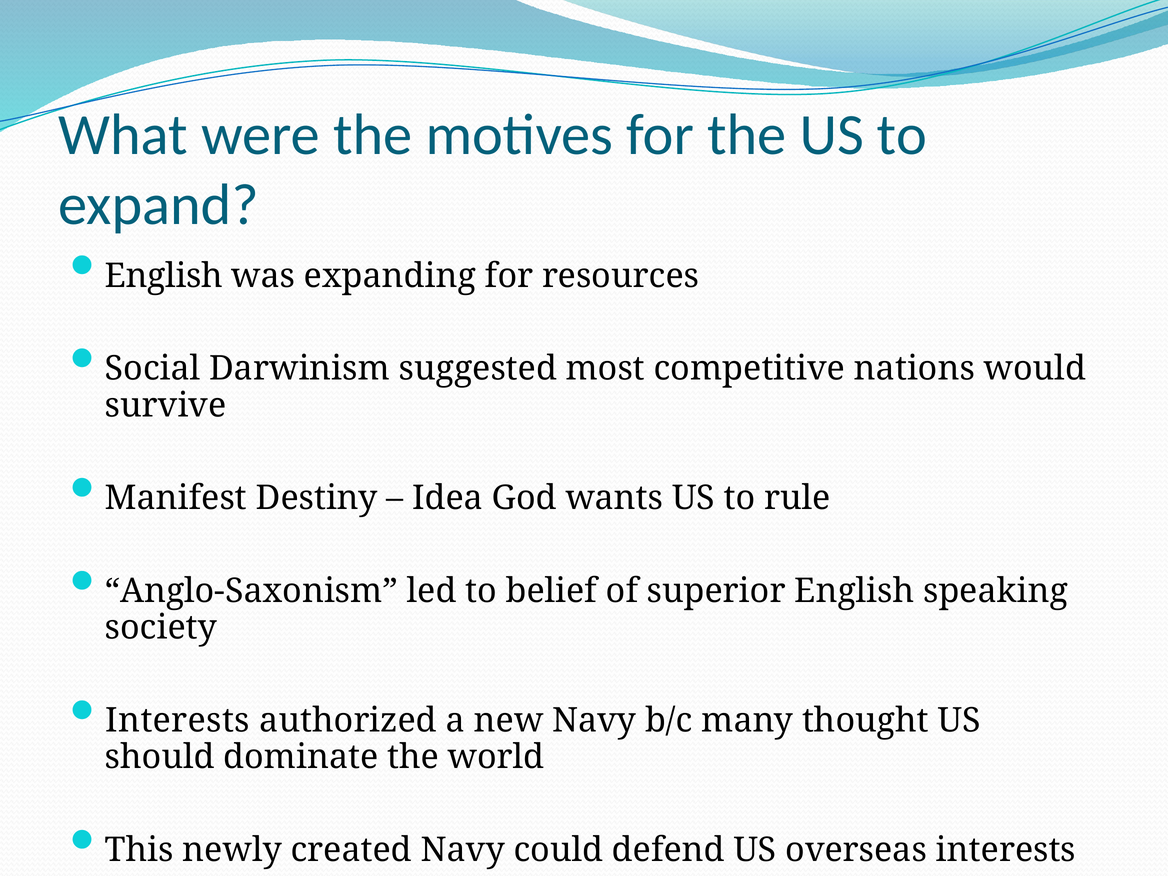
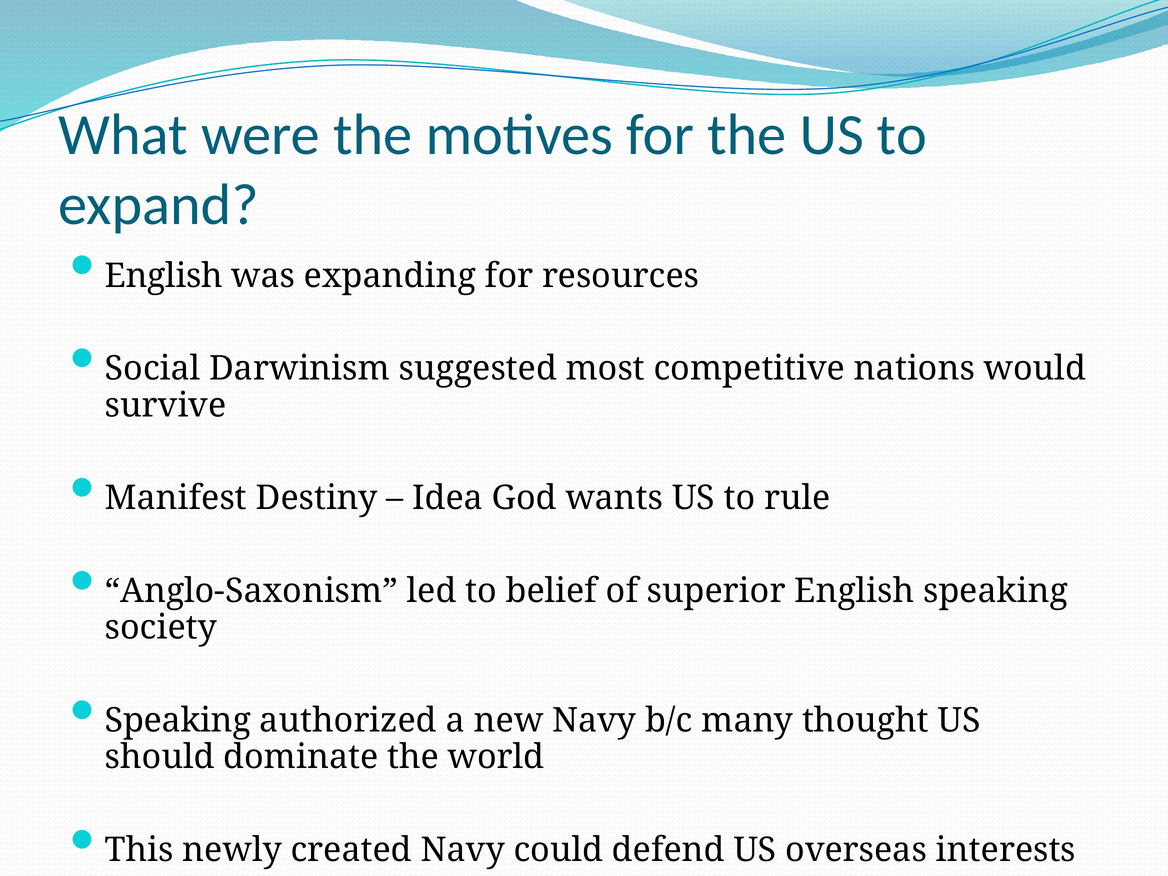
Interests: Interests -> Speaking (178, 720)
